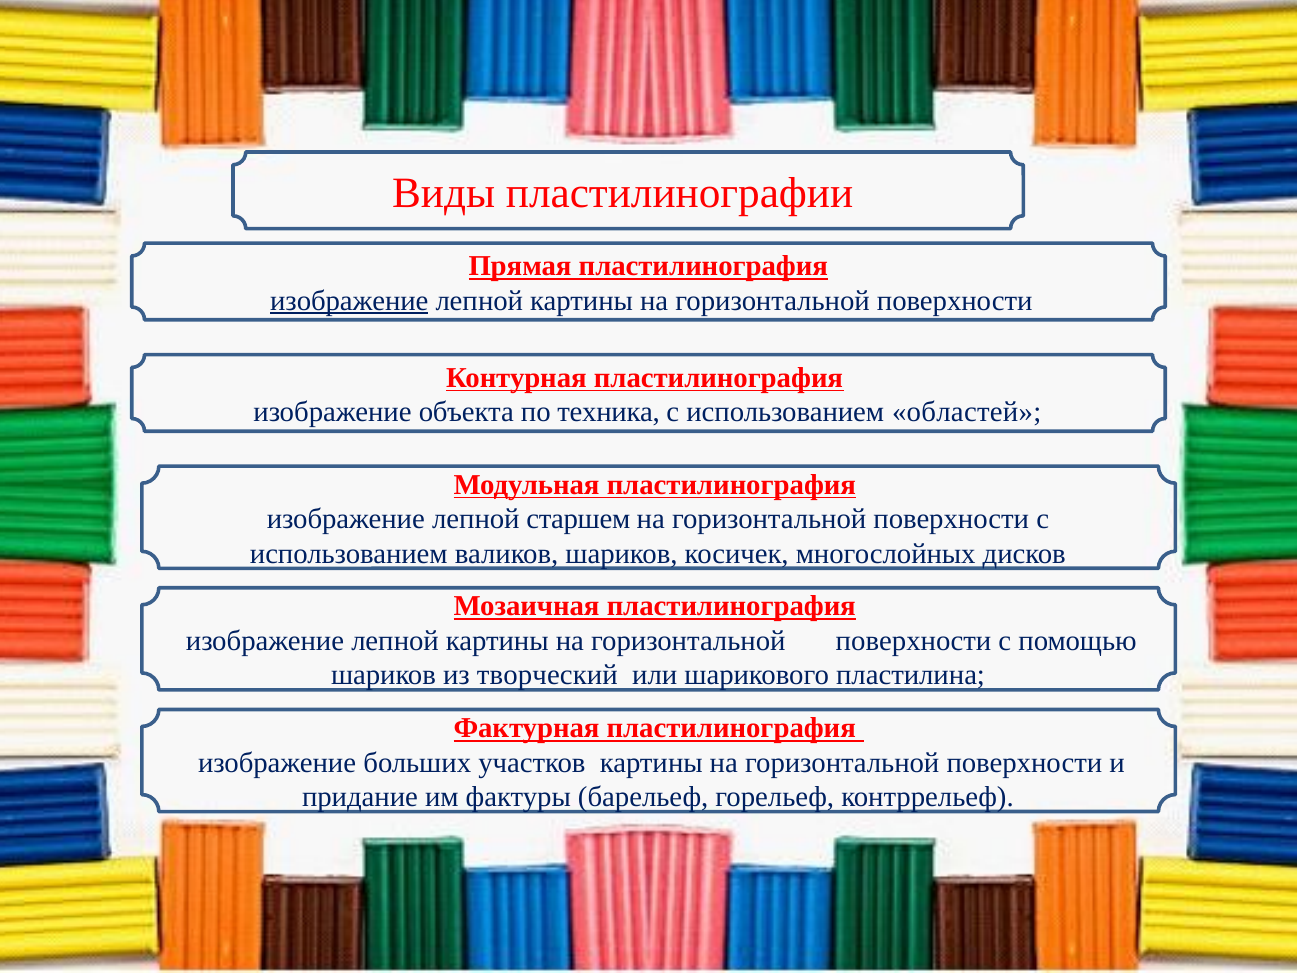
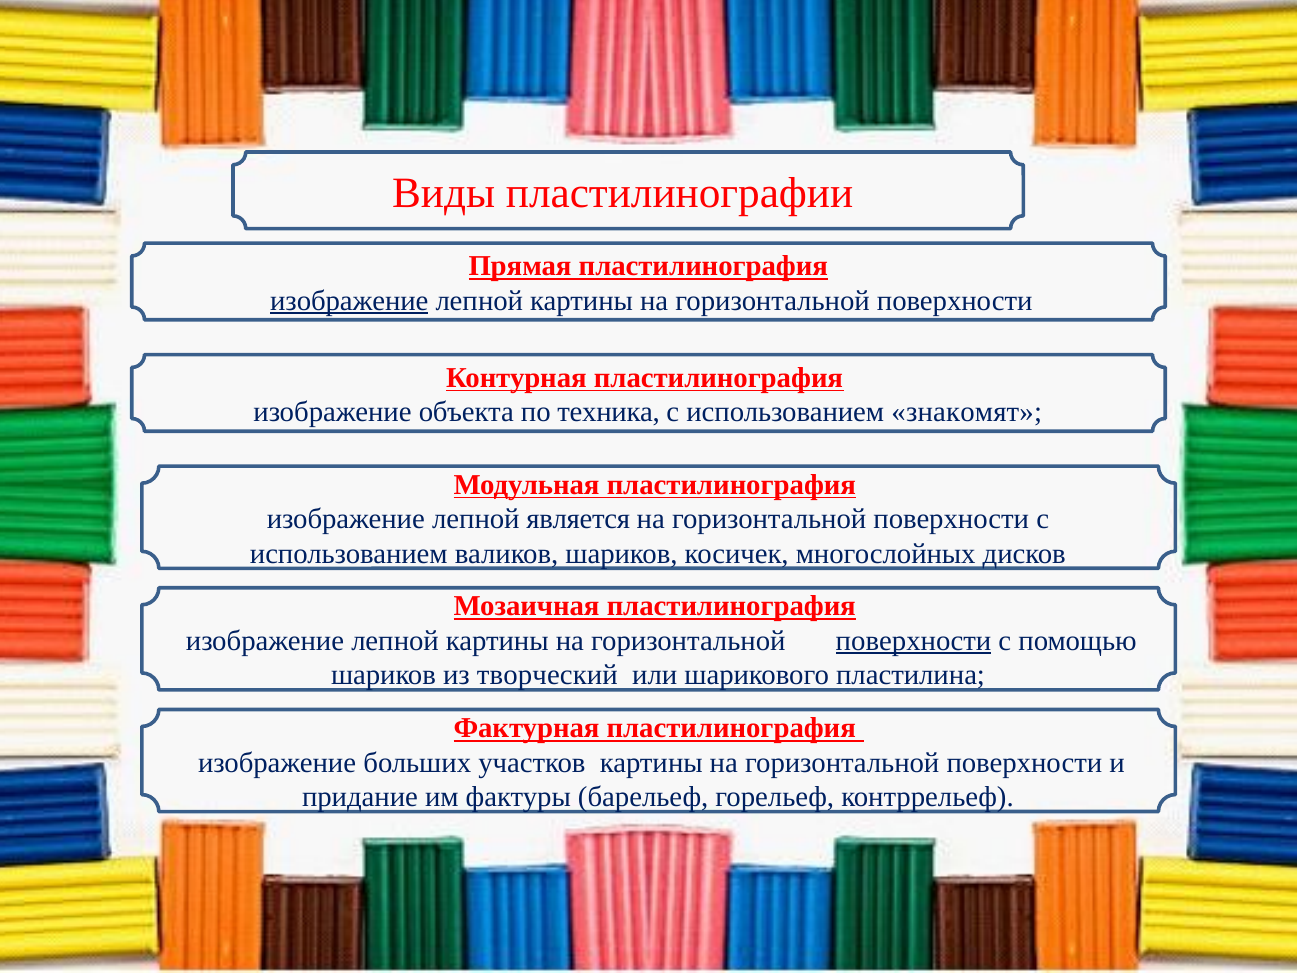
областей: областей -> знакомят (967, 412)
старшем: старшем -> является (578, 519)
поверхности underline: none -> present (913, 641)
